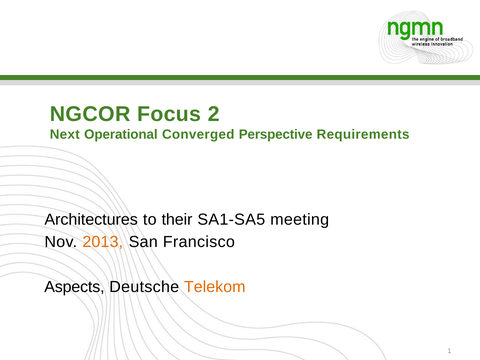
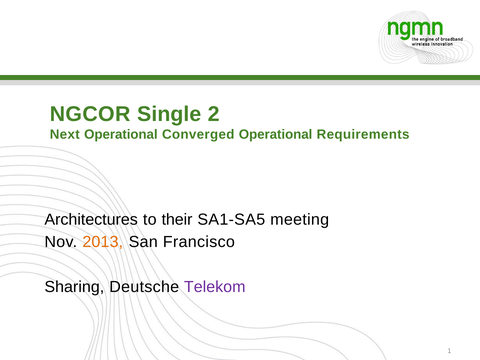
Focus: Focus -> Single (169, 114)
Converged Perspective: Perspective -> Operational (276, 134)
Aspects: Aspects -> Sharing (74, 287)
Telekom colour: orange -> purple (215, 287)
